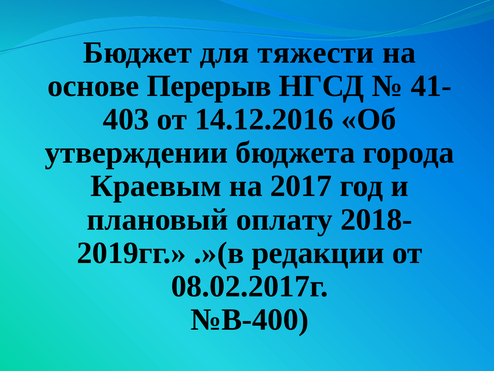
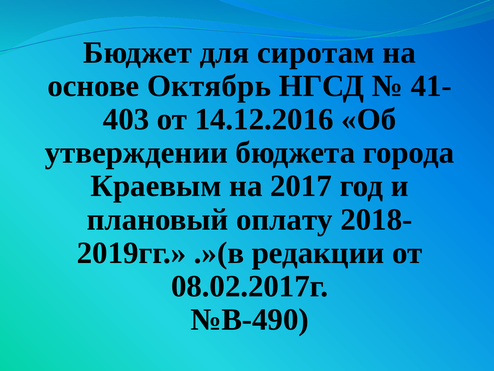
тяжести: тяжести -> сиротам (316, 52)
Перерыв: Перерыв -> Октябрь (209, 86)
№В-400: №В-400 -> №В-490 (250, 319)
